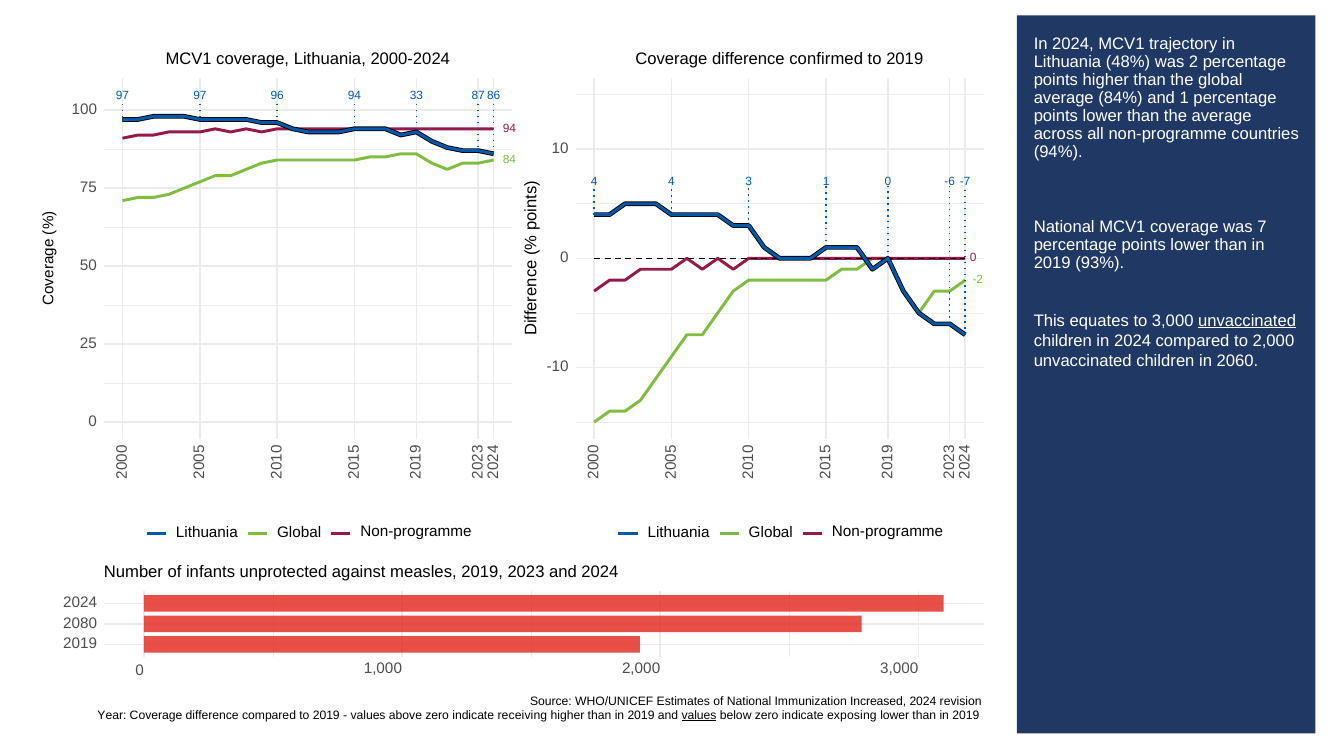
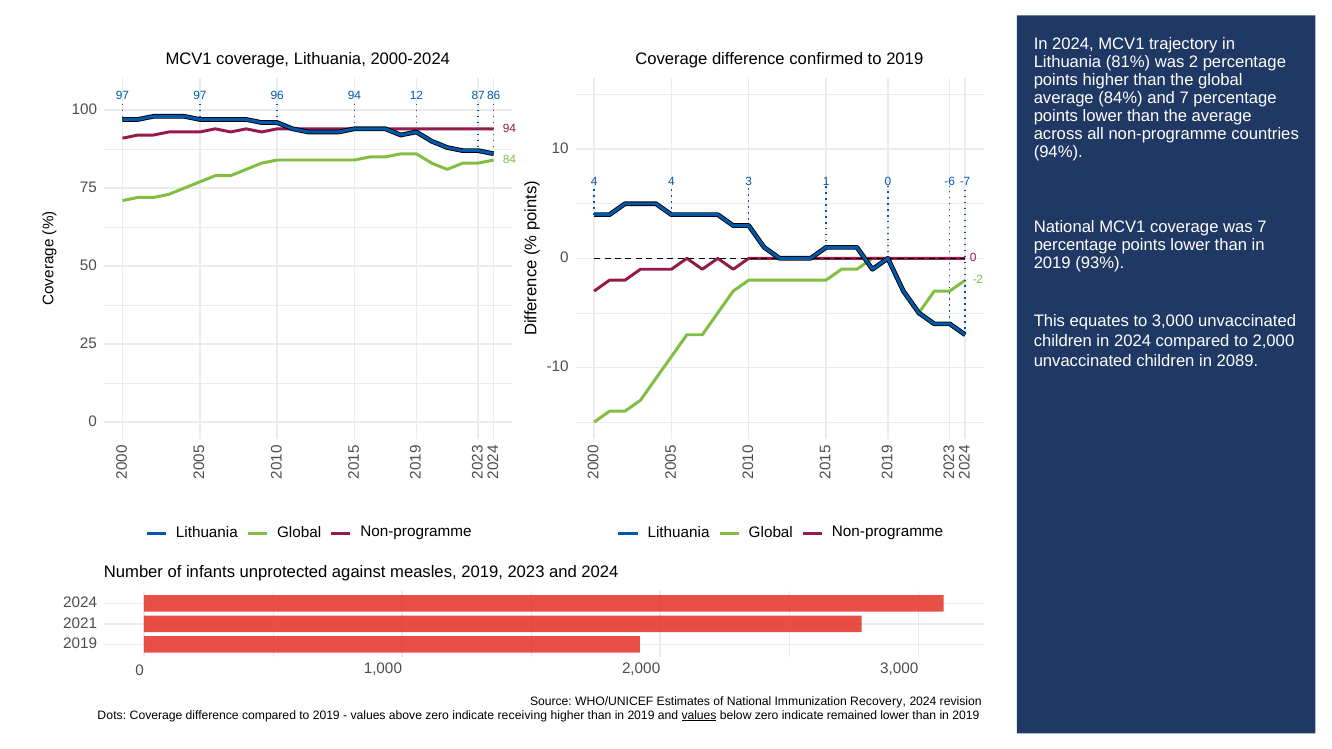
48%: 48% -> 81% (1128, 62)
33: 33 -> 12 (416, 95)
and 1: 1 -> 7 (1184, 98)
unvaccinated underline: present -> none (1247, 321)
2060: 2060 -> 2089 (1237, 361)
2080: 2080 -> 2021 (80, 624)
Increased: Increased -> Recovery (878, 702)
Year: Year -> Dots (112, 715)
exposing: exposing -> remained (852, 715)
